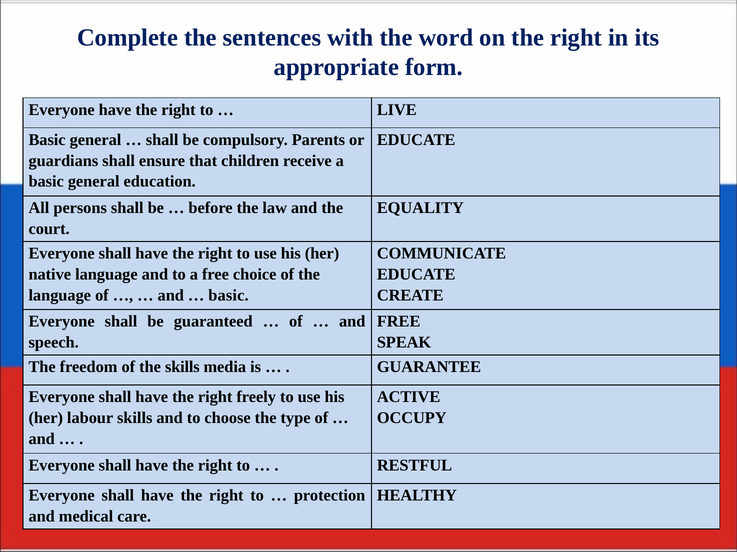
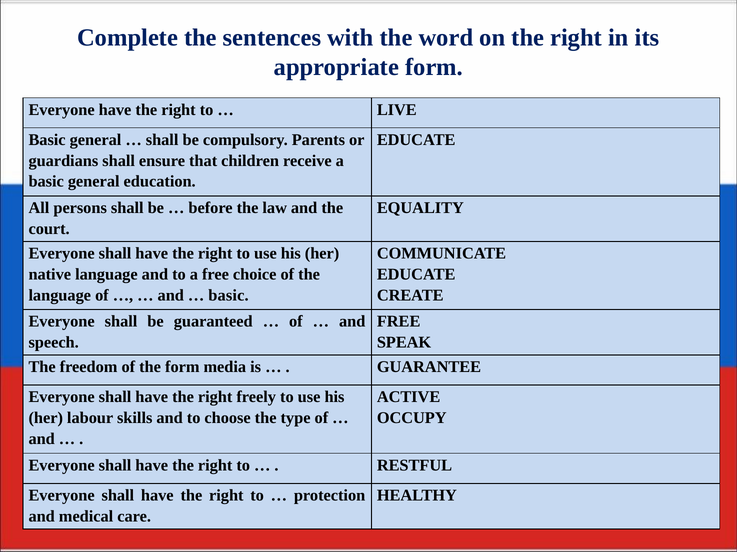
the skills: skills -> form (182, 368)
